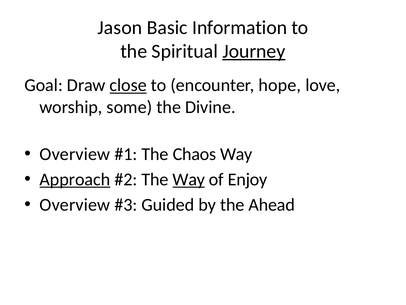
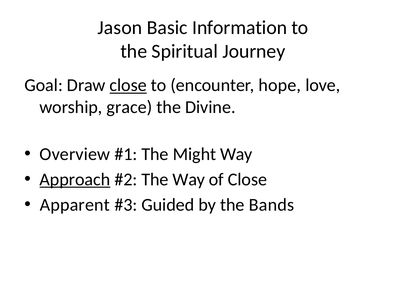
Journey underline: present -> none (254, 51)
some: some -> grace (129, 107)
Chaos: Chaos -> Might (194, 154)
Way underline: present -> none (189, 179)
of Enjoy: Enjoy -> Close (248, 179)
Overview: Overview -> Apparent (75, 204)
Ahead: Ahead -> Bands (272, 204)
